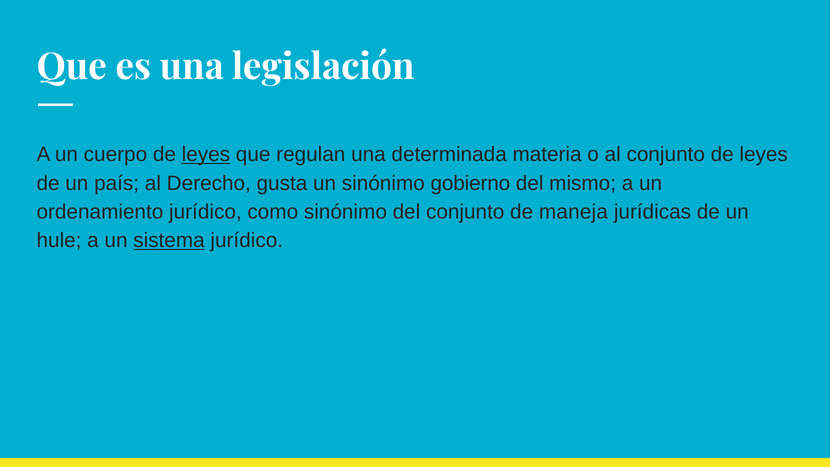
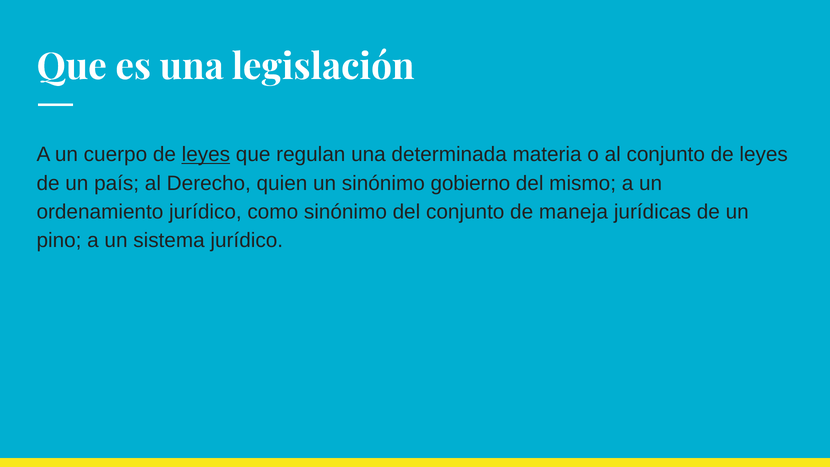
gusta: gusta -> quien (282, 183)
hule: hule -> pino (59, 240)
sistema underline: present -> none (169, 240)
